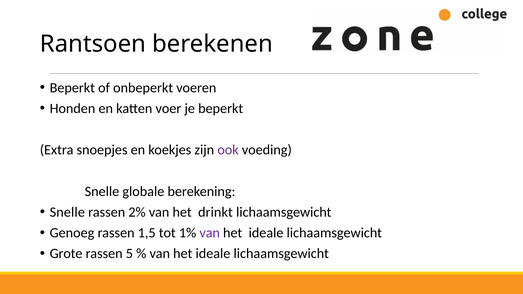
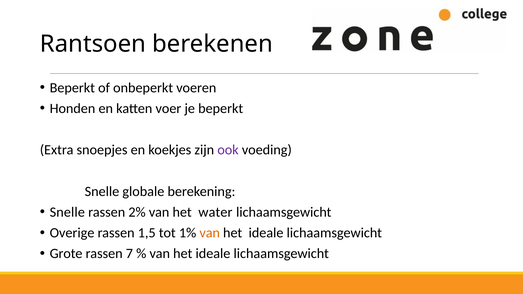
drinkt: drinkt -> water (215, 212)
Genoeg: Genoeg -> Overige (72, 233)
van colour: purple -> orange (210, 233)
5: 5 -> 7 (129, 254)
